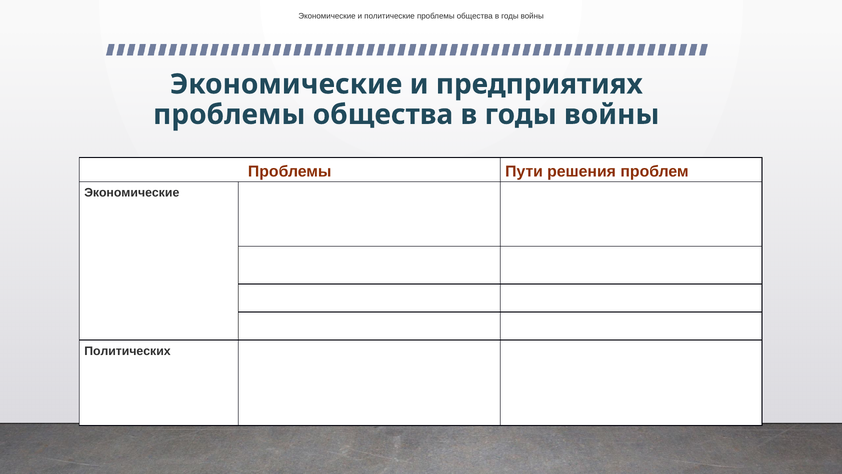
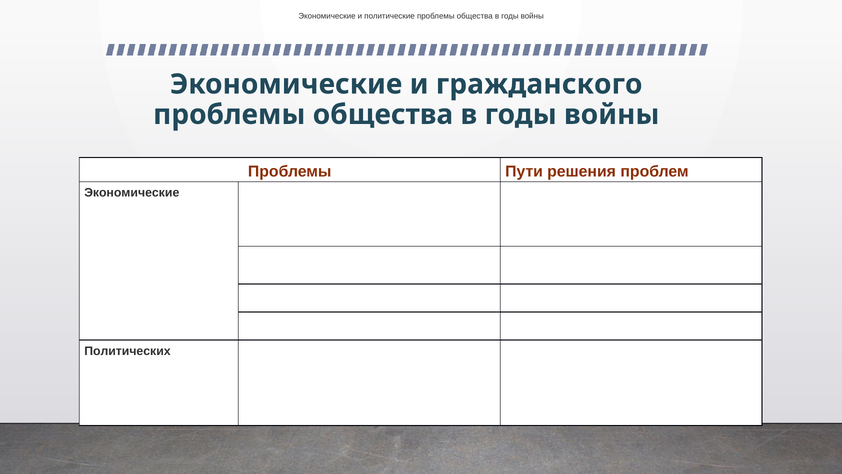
предприятиях: предприятиях -> гражданского (539, 84)
